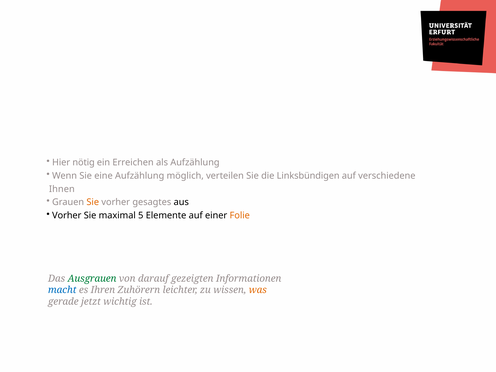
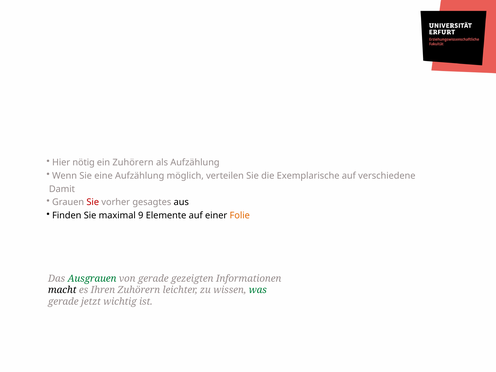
ein Erreichen: Erreichen -> Zuhörern (133, 163)
Linksbündigen: Linksbündigen -> Exemplarische (308, 176)
Ihnen: Ihnen -> Damit (62, 189)
Sie colour: orange -> red (93, 202)
Vorher: Vorher -> Finden (67, 216)
5: 5 -> 9 (141, 216)
von darauf: darauf -> gerade (153, 278)
macht colour: blue -> black (62, 290)
was colour: orange -> green (258, 290)
